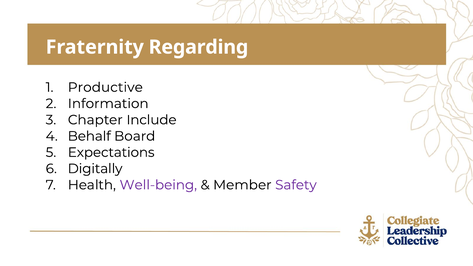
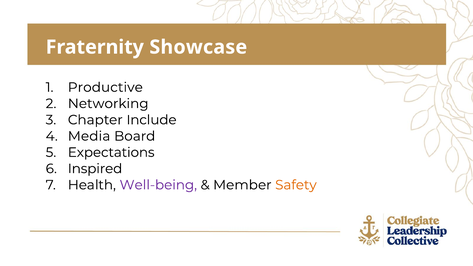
Regarding: Regarding -> Showcase (198, 47)
Information: Information -> Networking (108, 104)
Behalf: Behalf -> Media (89, 136)
Digitally: Digitally -> Inspired (95, 169)
Safety colour: purple -> orange (296, 185)
